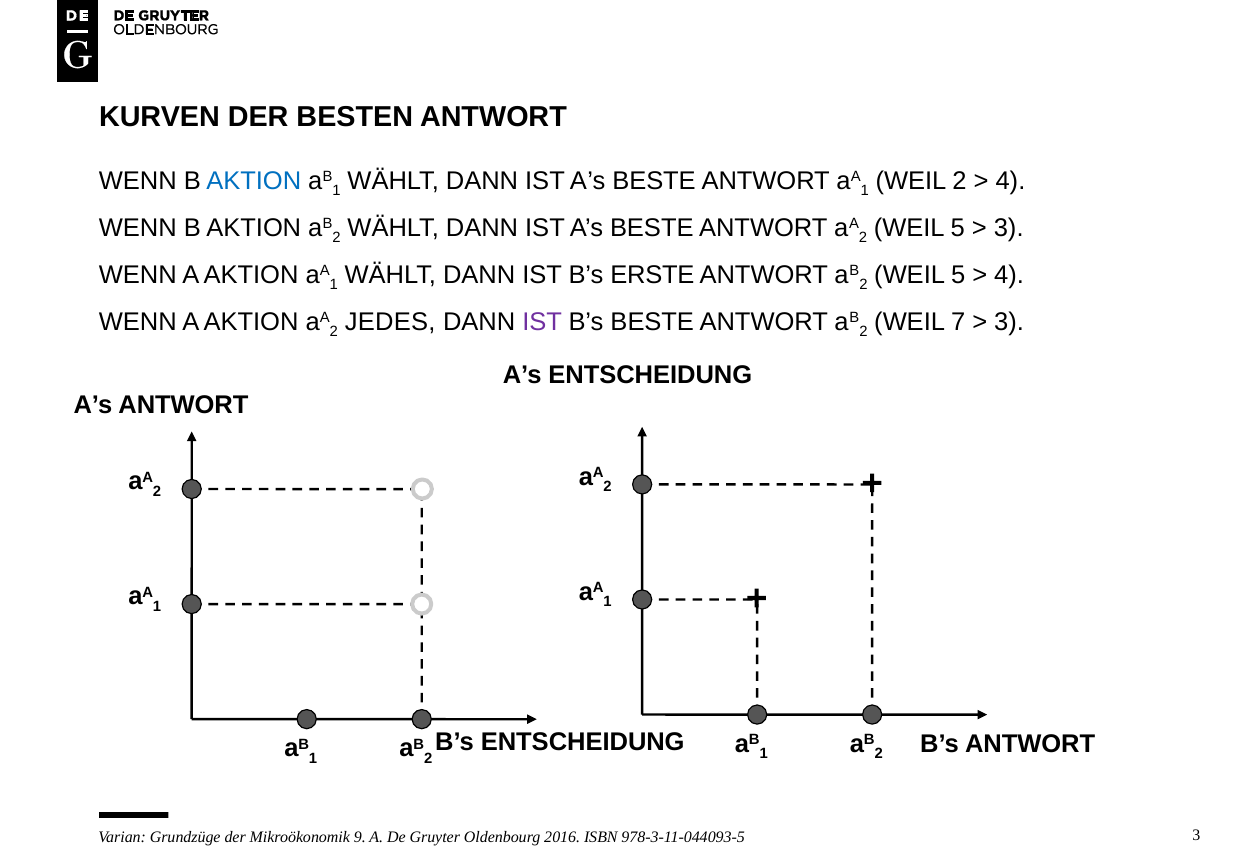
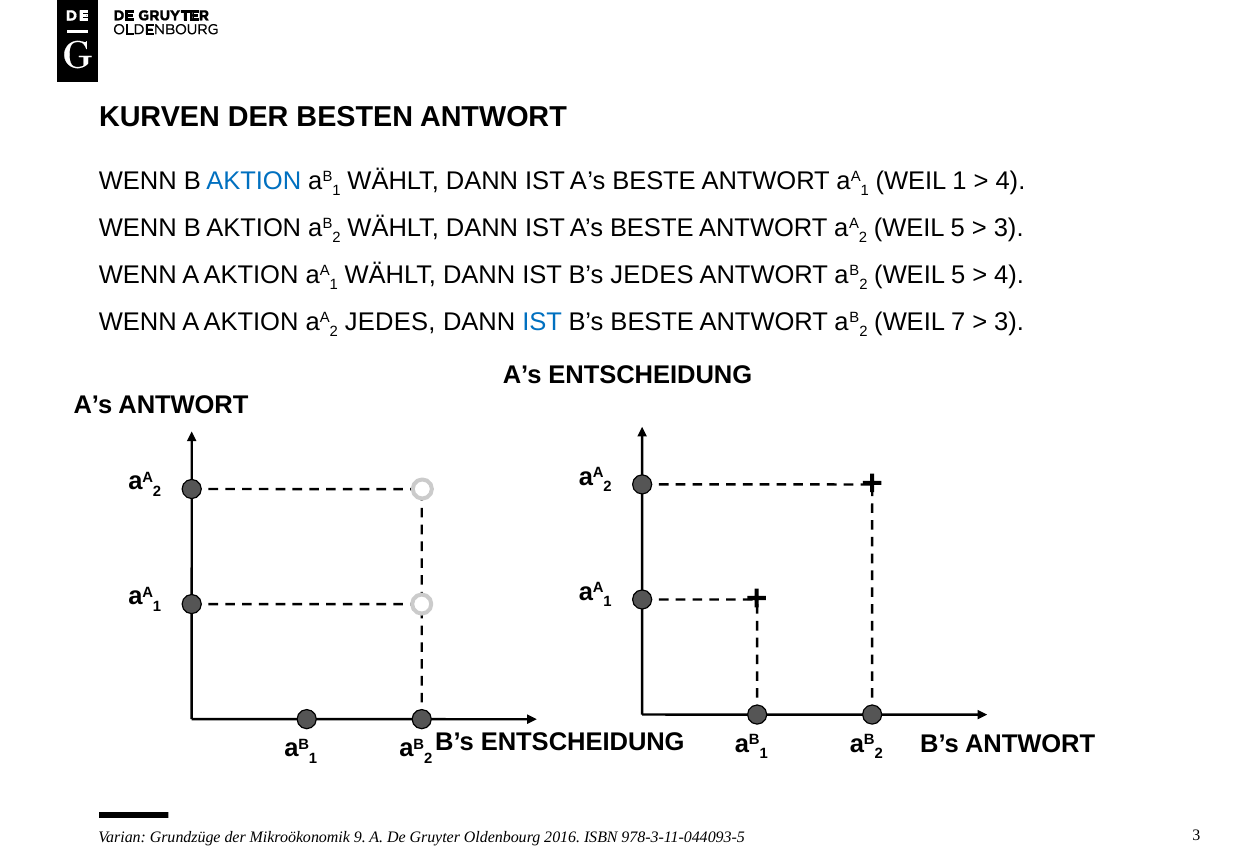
WEIL 2: 2 -> 1 (960, 181)
B’s ERSTE: ERSTE -> JEDES (652, 275)
IST colour: purple -> blue (542, 322)
